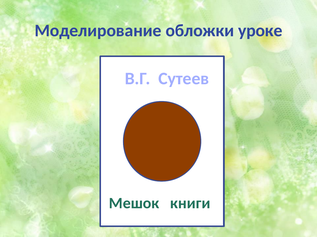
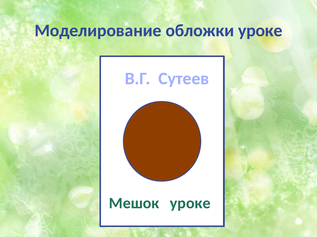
Мешок книги: книги -> уроке (190, 204)
